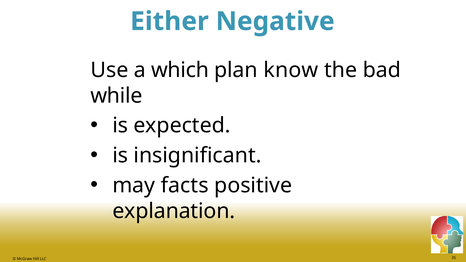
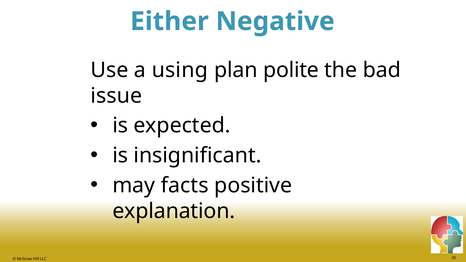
which: which -> using (180, 70)
know: know -> polite (291, 70)
while: while -> issue (116, 96)
